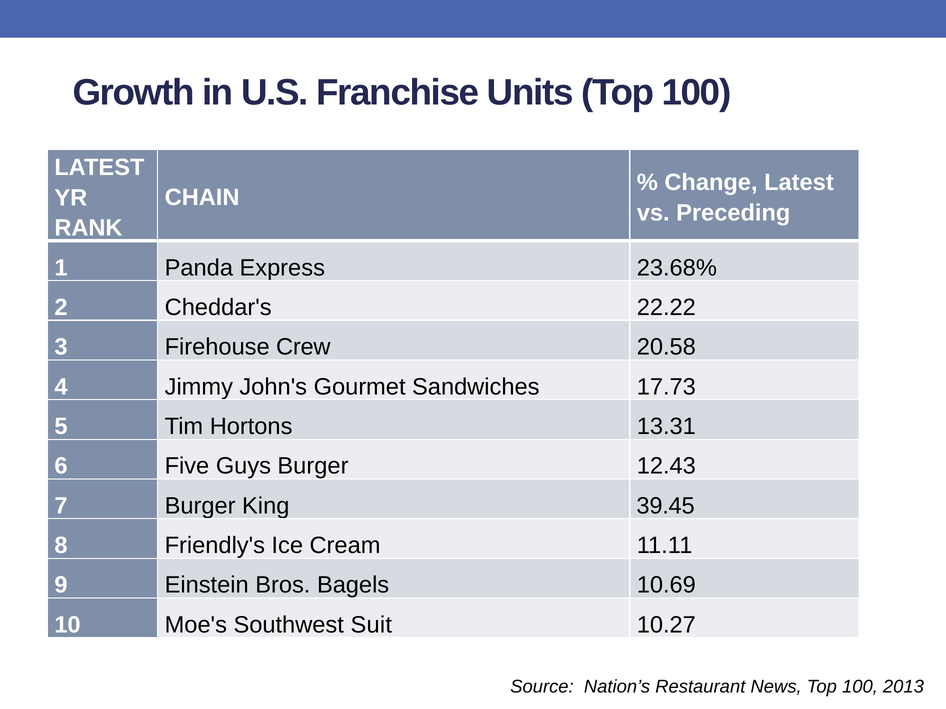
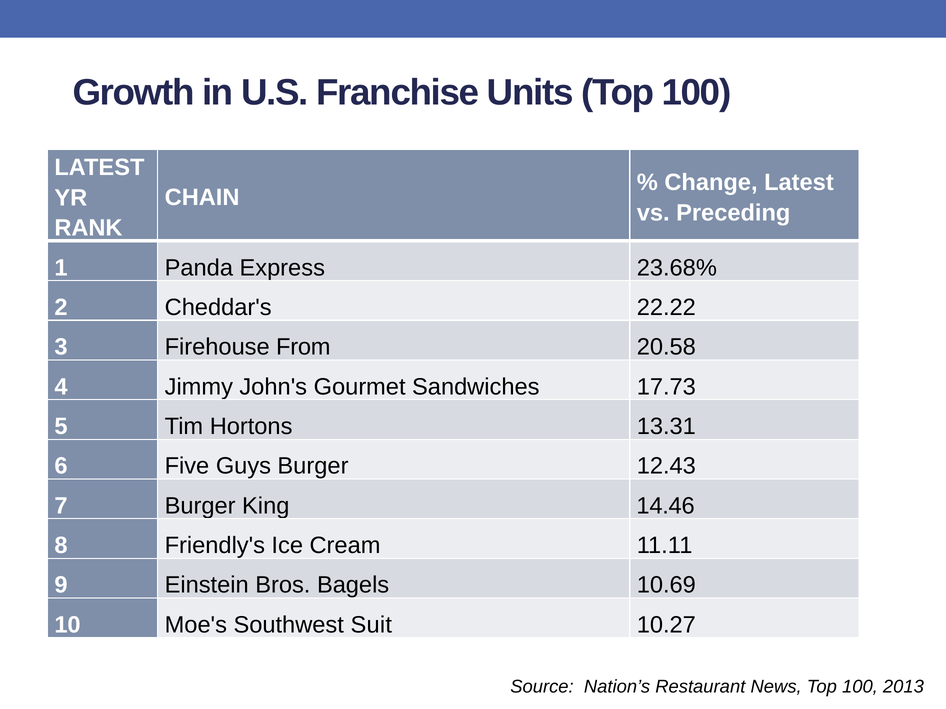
Crew: Crew -> From (303, 347)
39.45: 39.45 -> 14.46 (666, 506)
